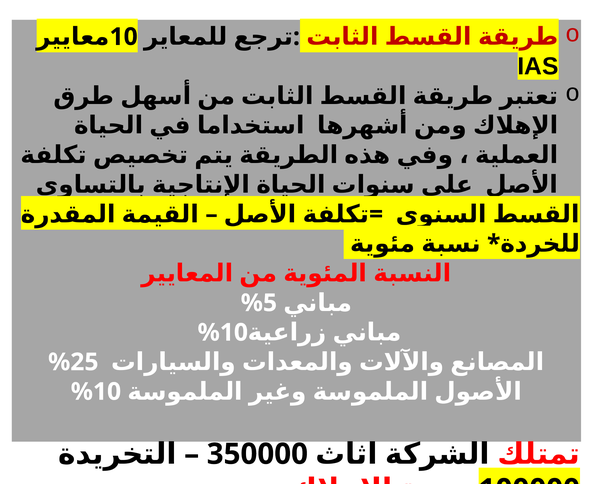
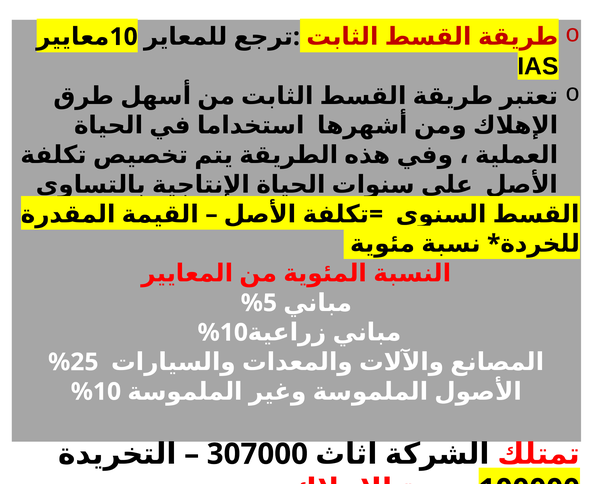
350000: 350000 -> 307000 (257, 454)
